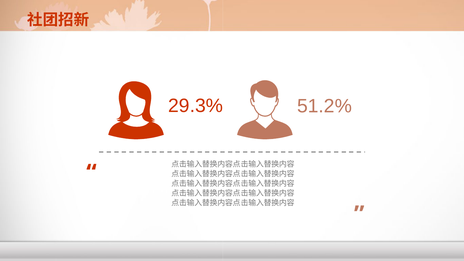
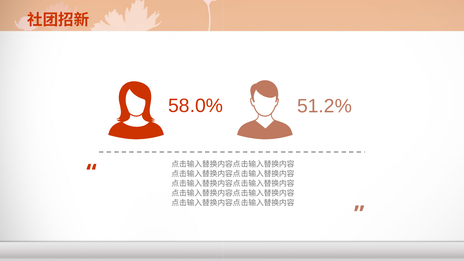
29.3%: 29.3% -> 58.0% (196, 106)
